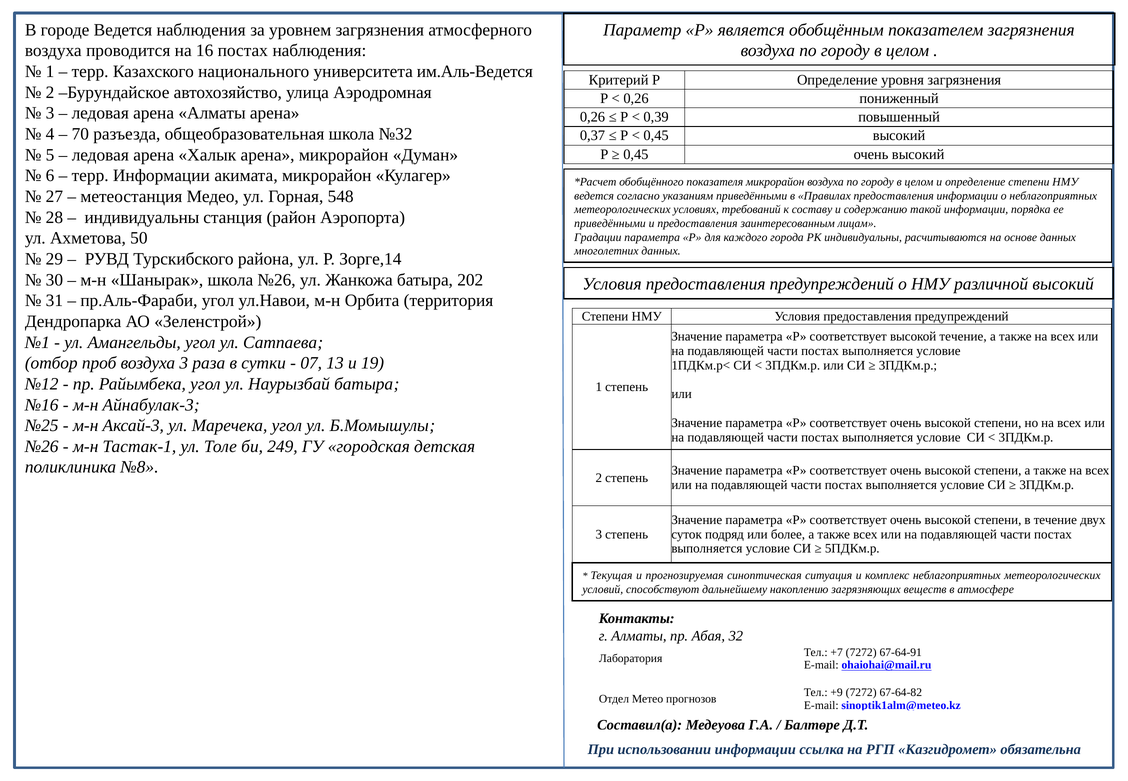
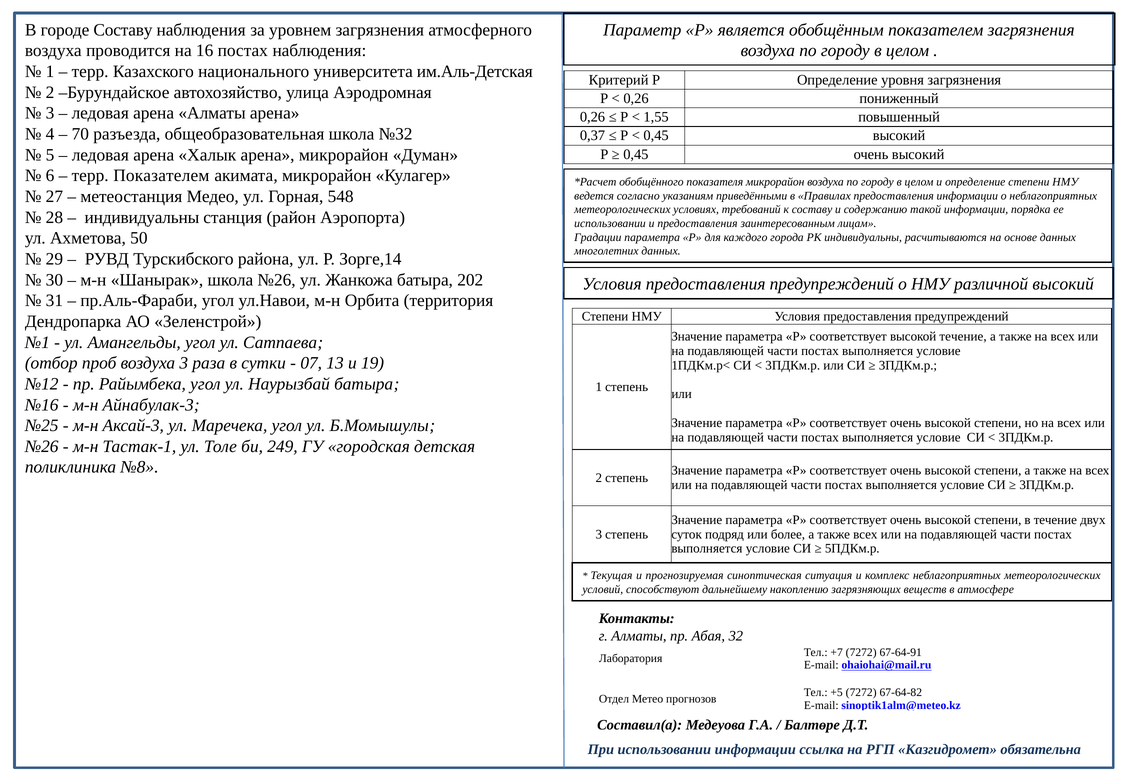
городе Ведется: Ведется -> Составу (123, 30)
им.Аль-Ведется: им.Аль-Ведется -> им.Аль-Детская (475, 72)
0,39: 0,39 -> 1,55 (656, 117)
терр Информации: Информации -> Показателем (161, 176)
приведёнными: приведёнными -> использовании (610, 223)
+9: +9 -> +5 (837, 693)
